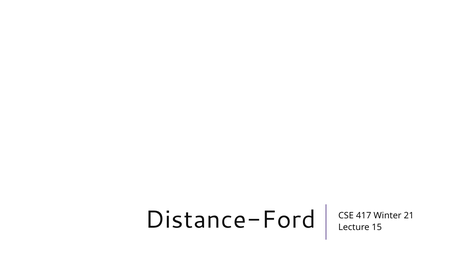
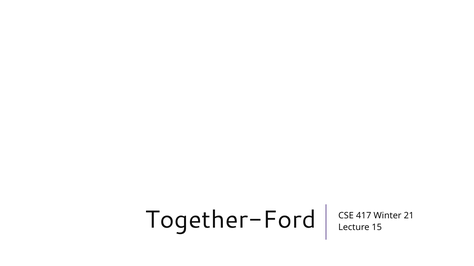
Distance-Ford: Distance-Ford -> Together-Ford (231, 220)
